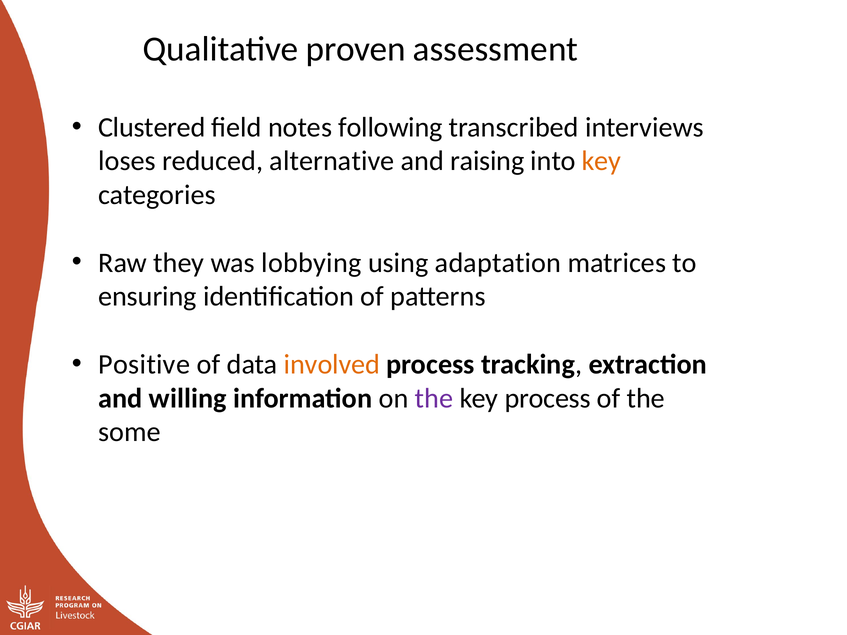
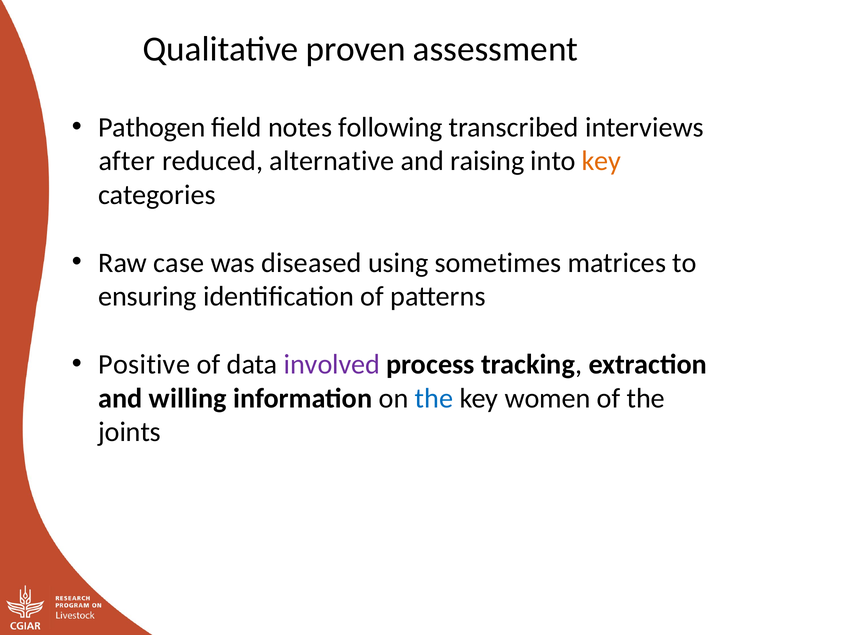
Clustered: Clustered -> Pathogen (152, 127)
loses: loses -> after (127, 161)
they: they -> case (179, 263)
lobbying: lobbying -> diseased (312, 263)
adaptation: adaptation -> sometimes (498, 263)
involved colour: orange -> purple (332, 364)
the colour: purple -> blue (434, 398)
key process: process -> women (548, 398)
some: some -> joints (130, 432)
